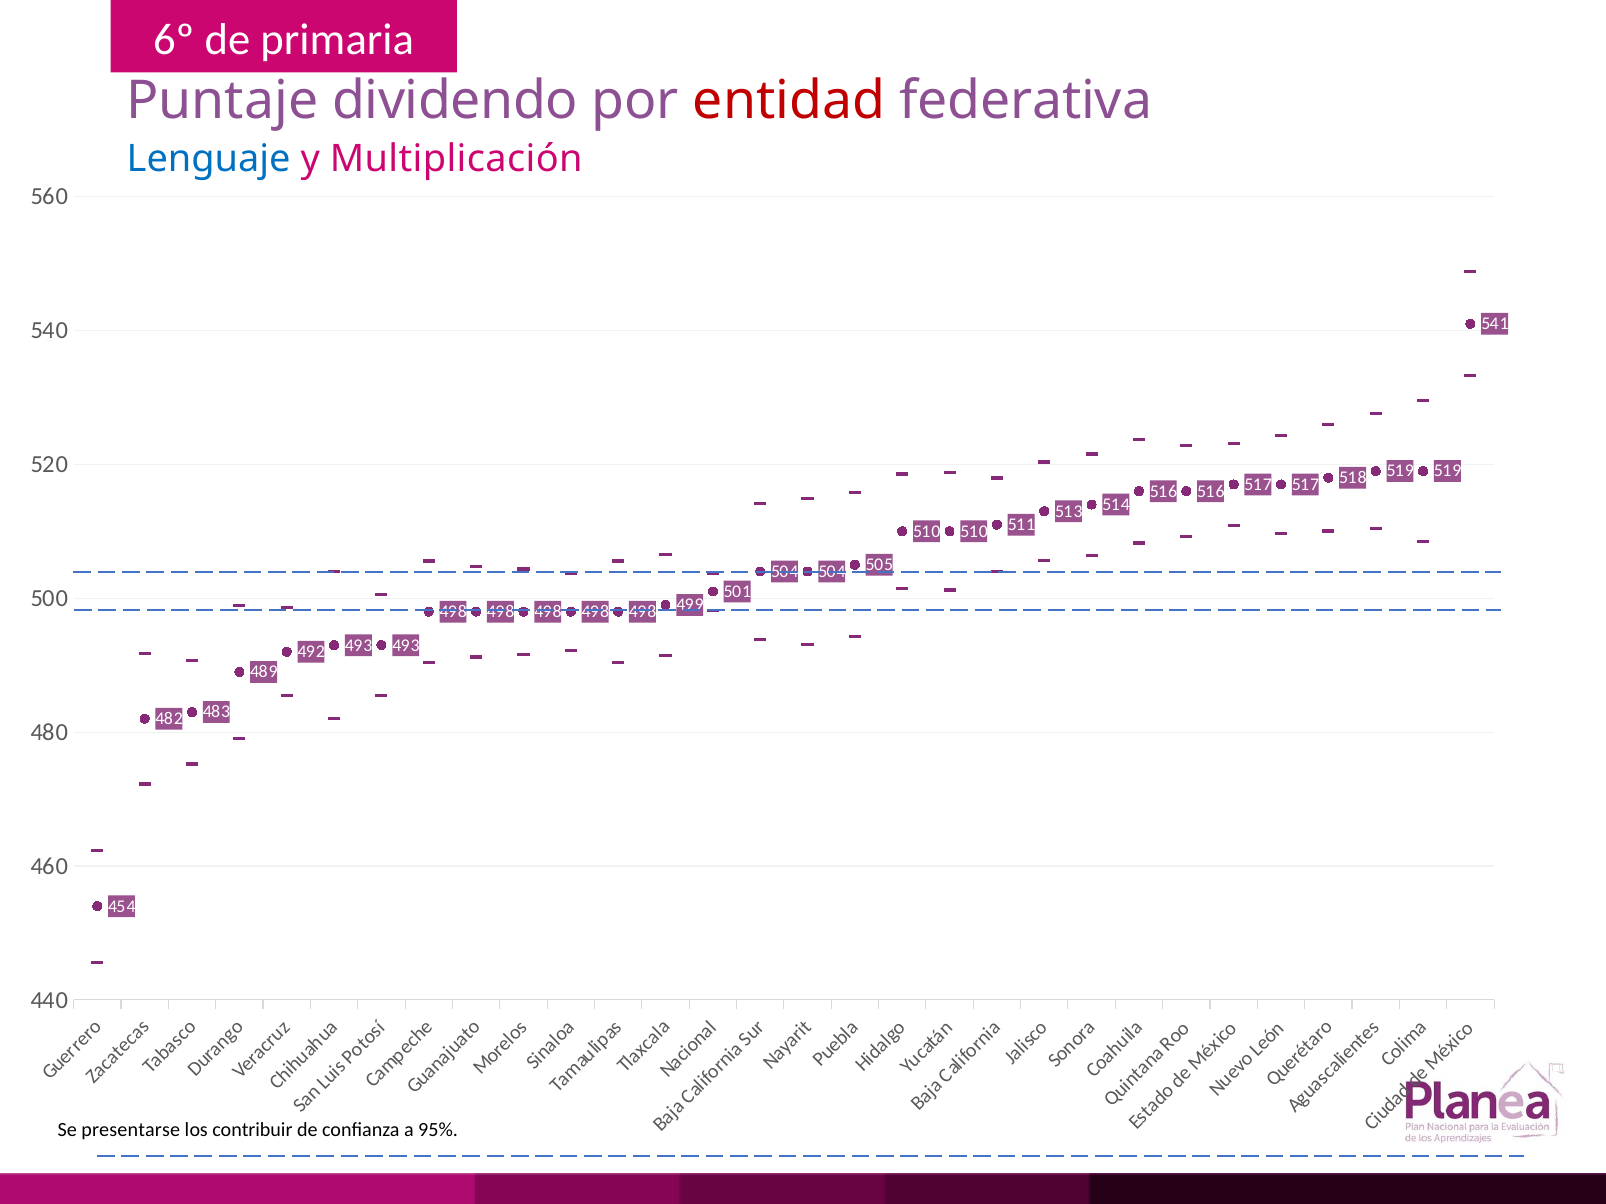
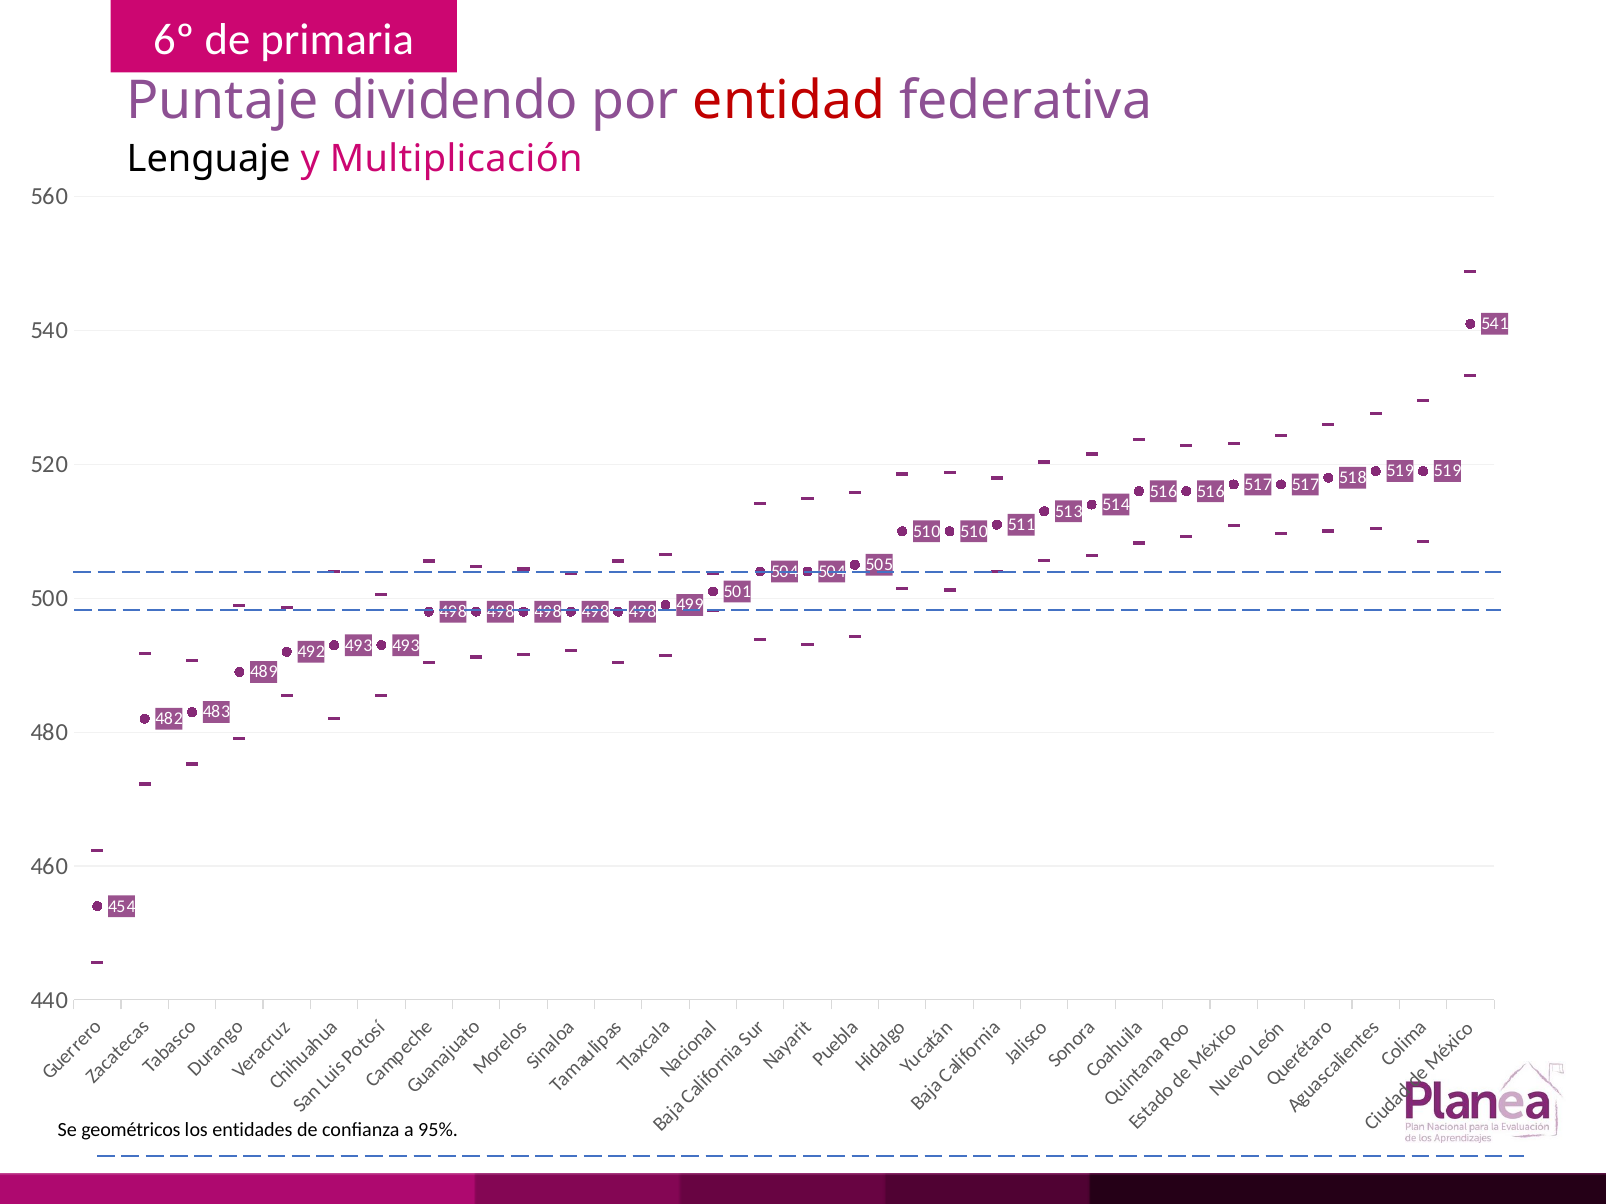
Lenguaje colour: blue -> black (209, 159)
presentarse: presentarse -> geométricos (131, 1131)
contribuir: contribuir -> entidades (252, 1131)
